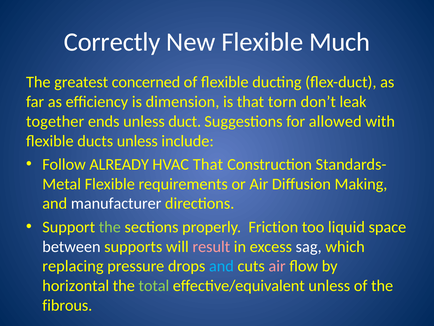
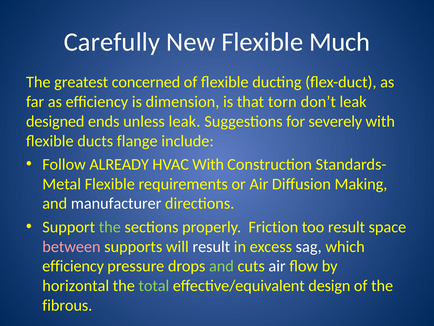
Correctly: Correctly -> Carefully (112, 42)
together: together -> designed (55, 121)
unless duct: duct -> leak (185, 121)
allowed: allowed -> severely (335, 121)
ducts unless: unless -> flange (137, 141)
HVAC That: That -> With (208, 164)
too liquid: liquid -> result (347, 227)
between colour: white -> pink (71, 246)
result colour: pink -> white (211, 246)
replacing: replacing -> efficiency (73, 266)
and colour: light blue -> light green (221, 266)
air colour: pink -> white (277, 266)
effective/equivalent unless: unless -> design (329, 285)
